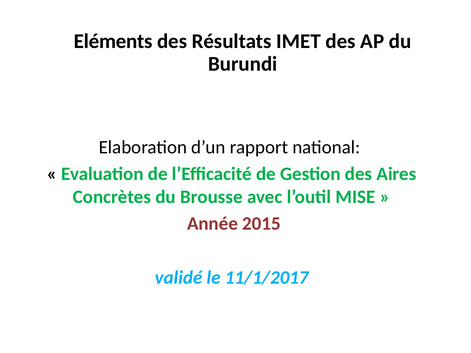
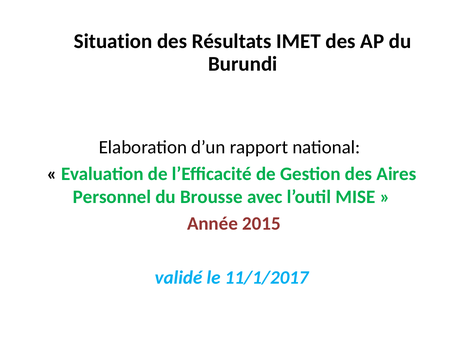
Eléments: Eléments -> Situation (113, 41)
Concrètes: Concrètes -> Personnel (112, 197)
